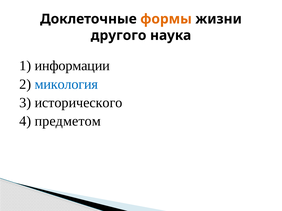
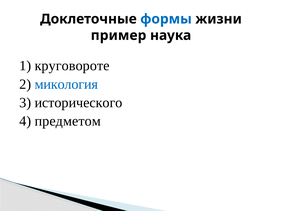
формы colour: orange -> blue (166, 19)
другого: другого -> пример (119, 35)
информации: информации -> круговороте (72, 66)
